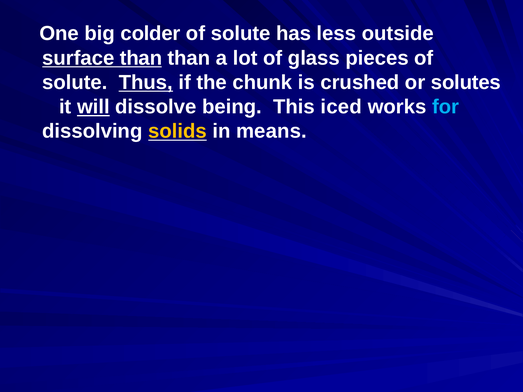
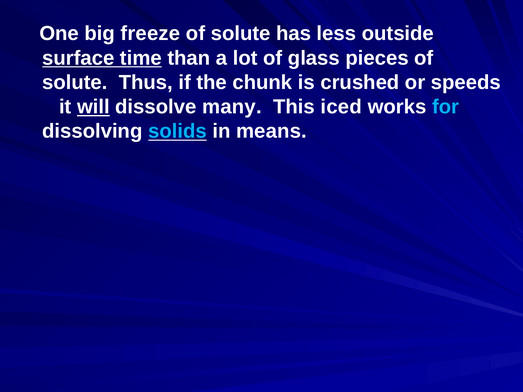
colder: colder -> freeze (150, 34)
surface than: than -> time (141, 58)
Thus underline: present -> none (146, 82)
solutes: solutes -> speeds (466, 82)
being: being -> many (232, 107)
solids colour: yellow -> light blue (177, 131)
